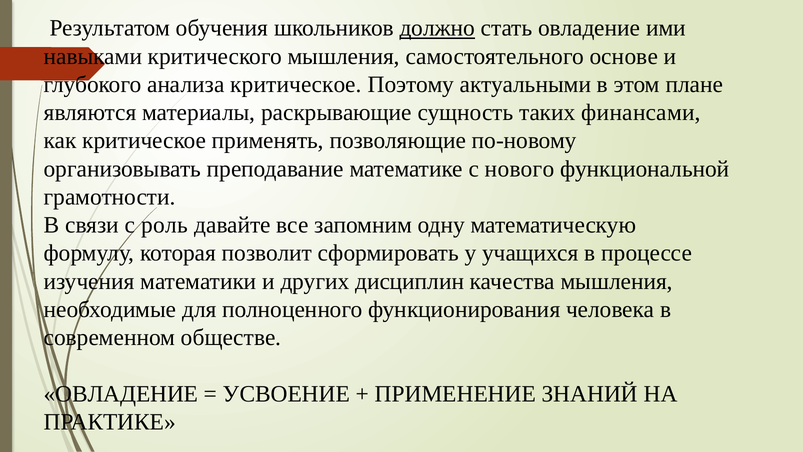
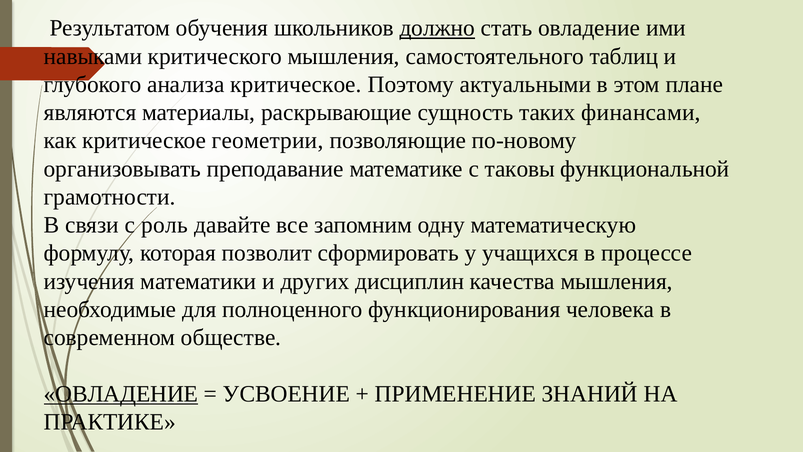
основе: основе -> таблиц (624, 56)
применять: применять -> геометрии (268, 141)
нового: нового -> таковы (520, 169)
ОВЛАДЕНИЕ underline: none -> present (121, 394)
